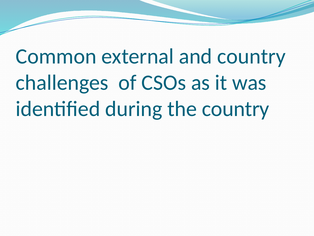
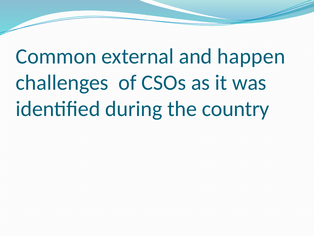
and country: country -> happen (251, 56)
